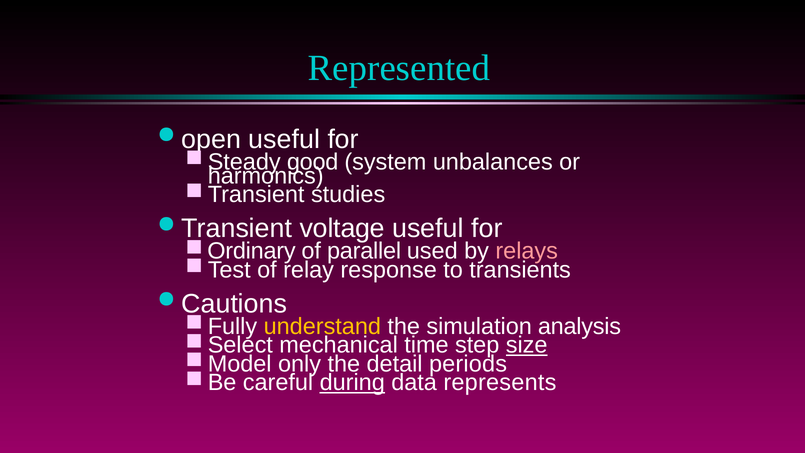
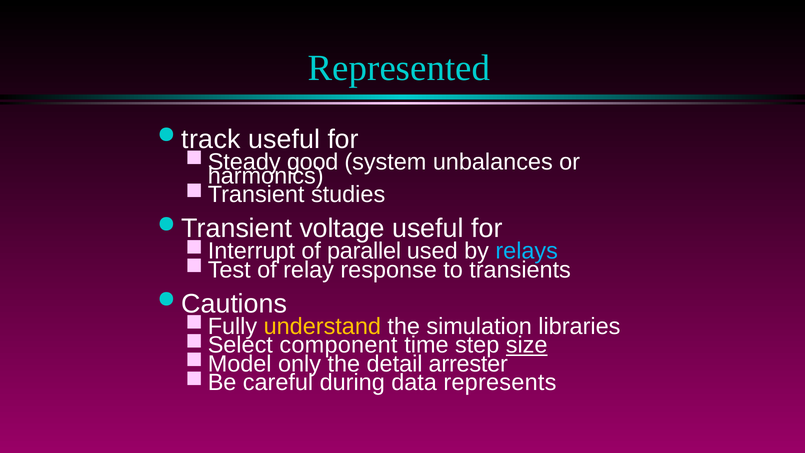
open: open -> track (211, 139)
Ordinary: Ordinary -> Interrupt (251, 251)
relays colour: pink -> light blue (527, 251)
analysis: analysis -> libraries (579, 326)
mechanical: mechanical -> component (338, 345)
periods: periods -> arrester (468, 364)
during underline: present -> none (352, 383)
